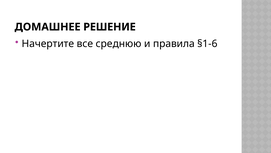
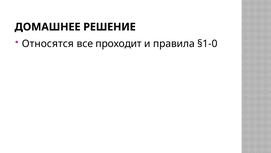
Начертите: Начертите -> Относятся (48, 44)
среднюю: среднюю -> проходит (119, 44)
§1-6: §1-6 -> §1-0 (207, 44)
